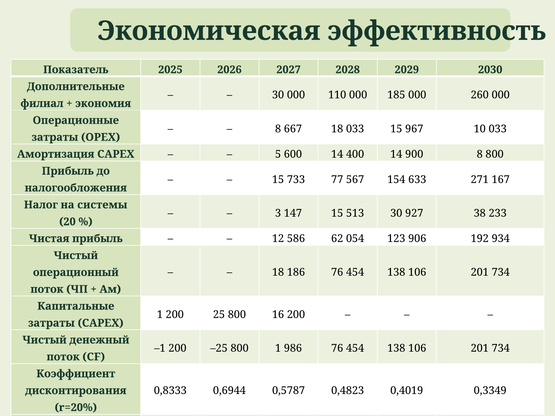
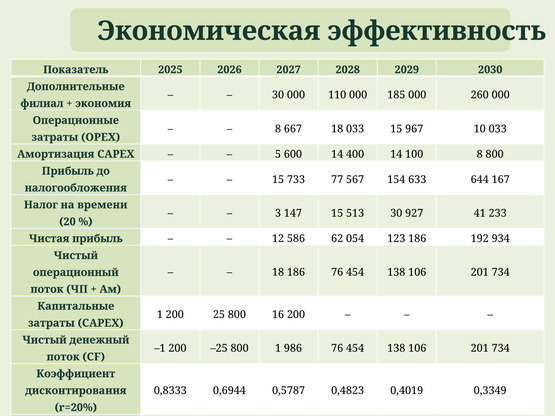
900: 900 -> 100 (414, 154)
271: 271 -> 644 (480, 180)
системы: системы -> времени (102, 205)
38: 38 -> 41 (480, 213)
123 906: 906 -> 186 (417, 239)
